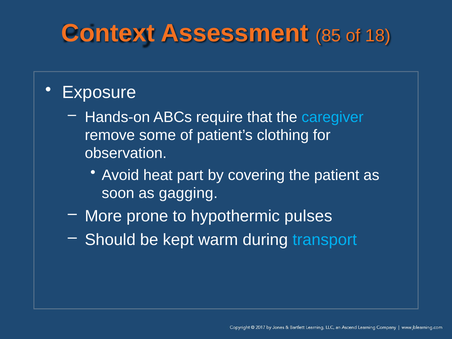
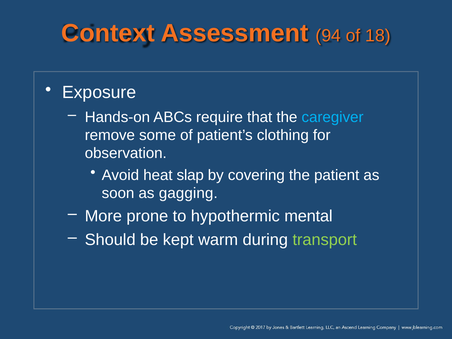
85: 85 -> 94 (328, 36)
part: part -> slap (190, 175)
pulses: pulses -> mental (308, 216)
transport colour: light blue -> light green (325, 240)
